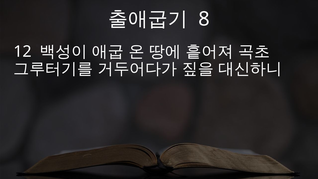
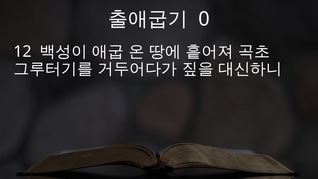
8: 8 -> 0 (204, 19)
